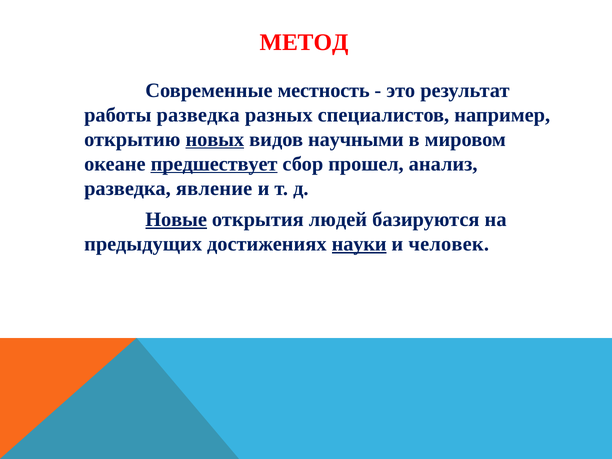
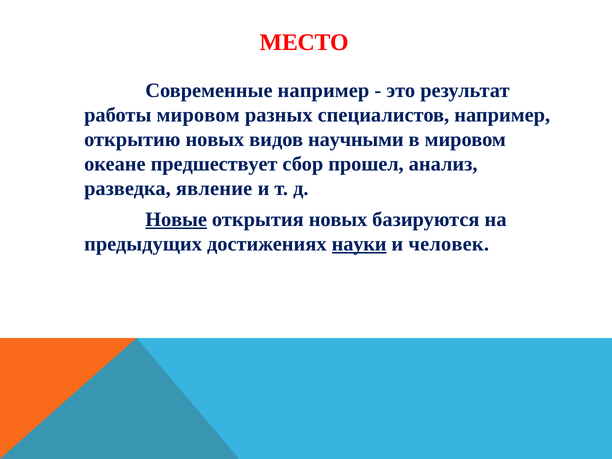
МЕТОД: МЕТОД -> МЕСТО (304, 42)
Современные местность: местность -> например (323, 90)
работы разведка: разведка -> мировом (198, 115)
новых underline: present -> none (215, 139)
предшествует underline: present -> none (214, 164)
открытия людей: людей -> новых (338, 220)
